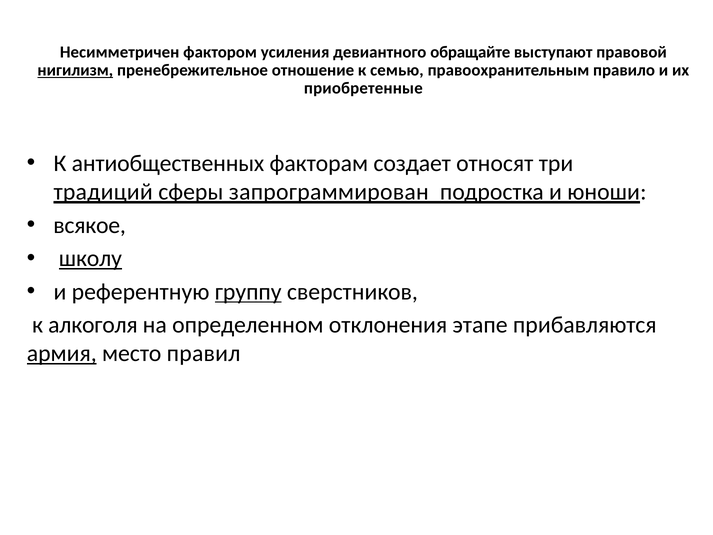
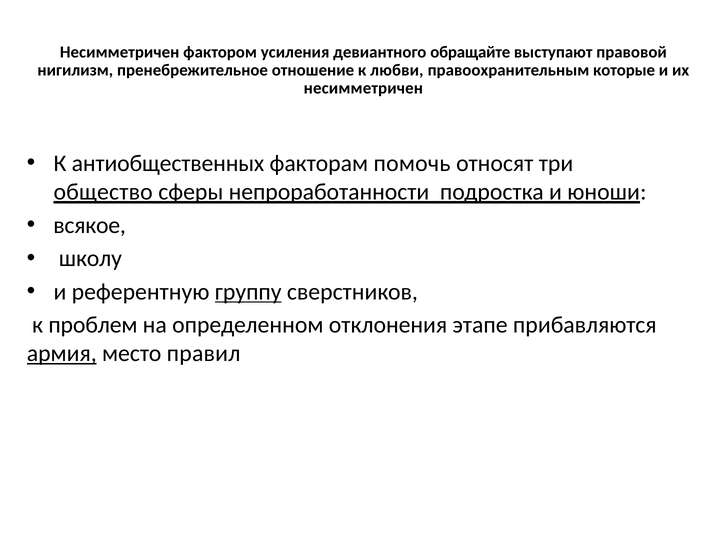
нигилизм underline: present -> none (75, 70)
семью: семью -> любви (397, 70)
правило: правило -> которые (624, 70)
приобретенные: приобретенные -> несимметричен (363, 88)
создает: создает -> помочь (412, 163)
традиций: традиций -> общество (103, 192)
запрограммирован: запрограммирован -> непроработанности (329, 192)
школу underline: present -> none (90, 258)
алкоголя: алкоголя -> проблем (93, 325)
